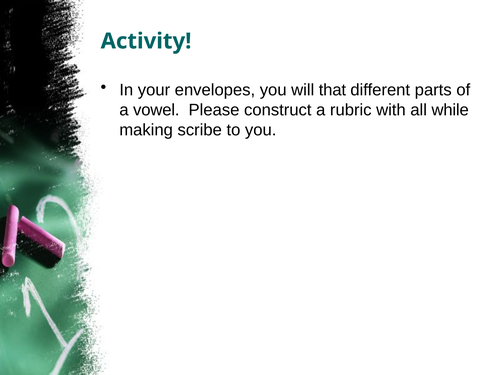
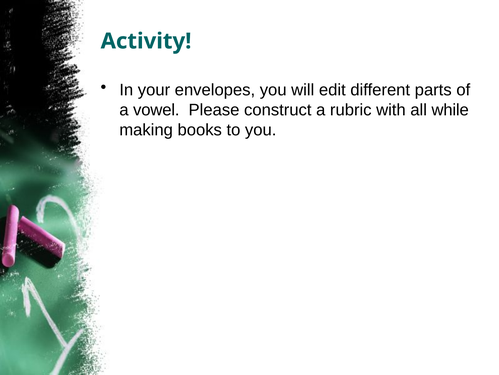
that: that -> edit (332, 90)
scribe: scribe -> books (200, 130)
